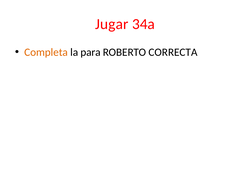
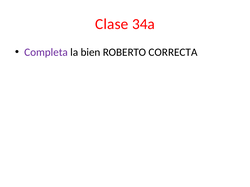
Jugar: Jugar -> Clase (112, 24)
Completa colour: orange -> purple (46, 52)
para: para -> bien (91, 52)
